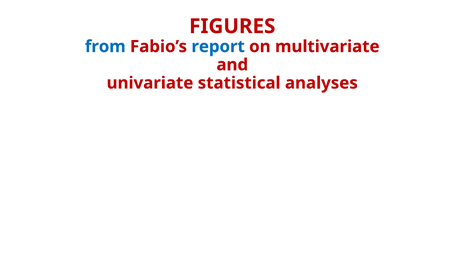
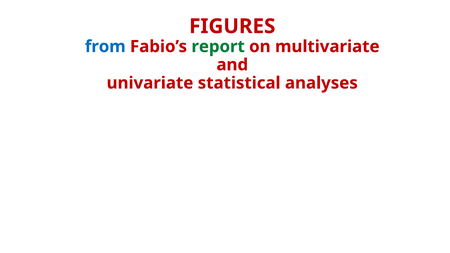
report colour: blue -> green (218, 47)
